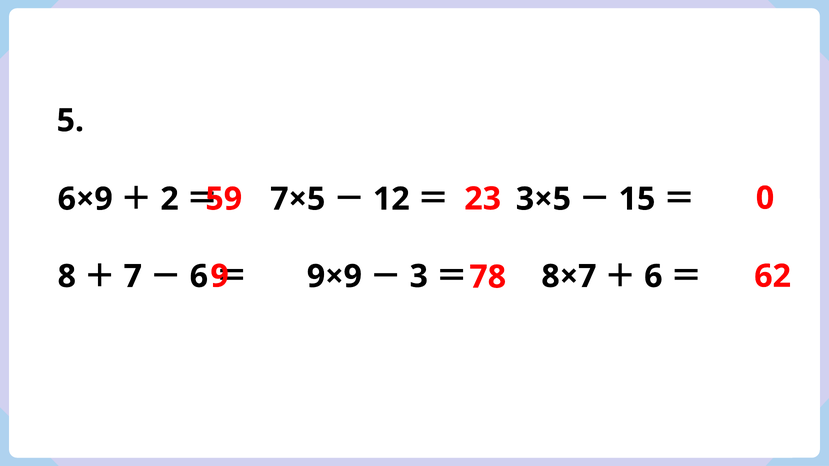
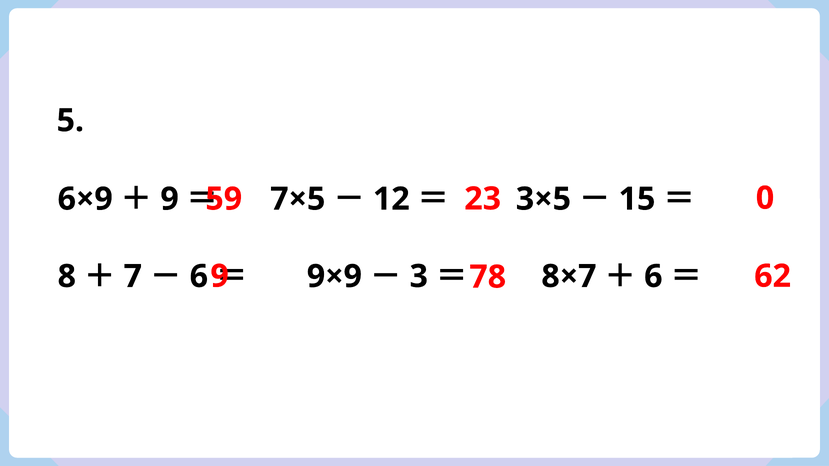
2: 2 -> 9 (170, 199)
